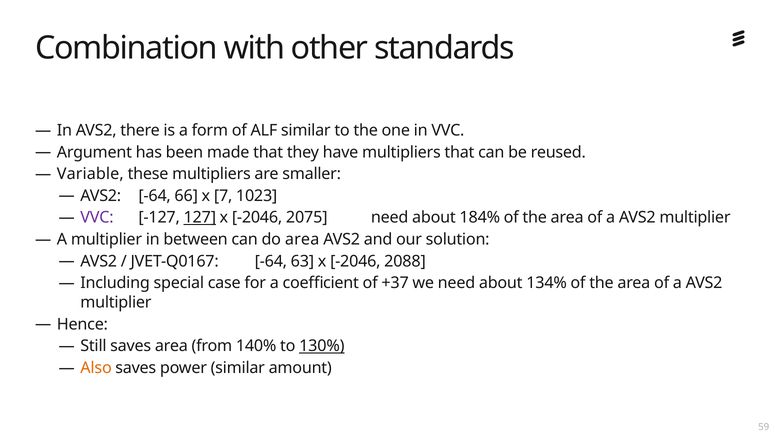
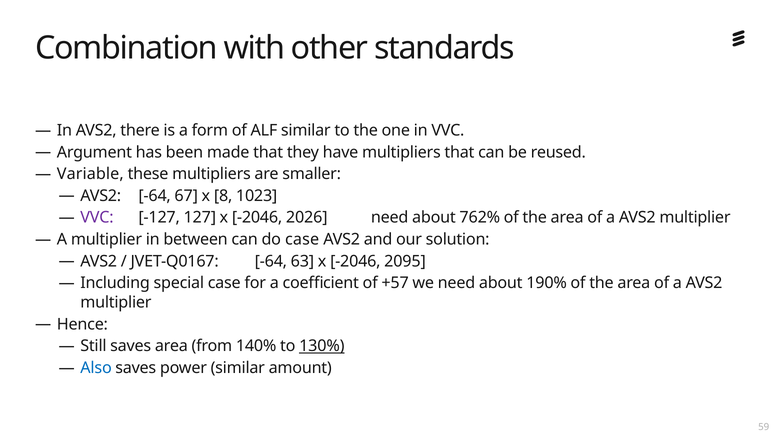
66: 66 -> 67 (186, 196)
7: 7 -> 8 (223, 196)
127 underline: present -> none (200, 218)
2075: 2075 -> 2026 (307, 218)
184%: 184% -> 762% (480, 218)
do area: area -> case (302, 239)
2088: 2088 -> 2095 (405, 261)
+37: +37 -> +57 (395, 283)
134%: 134% -> 190% (547, 283)
Also colour: orange -> blue (96, 368)
